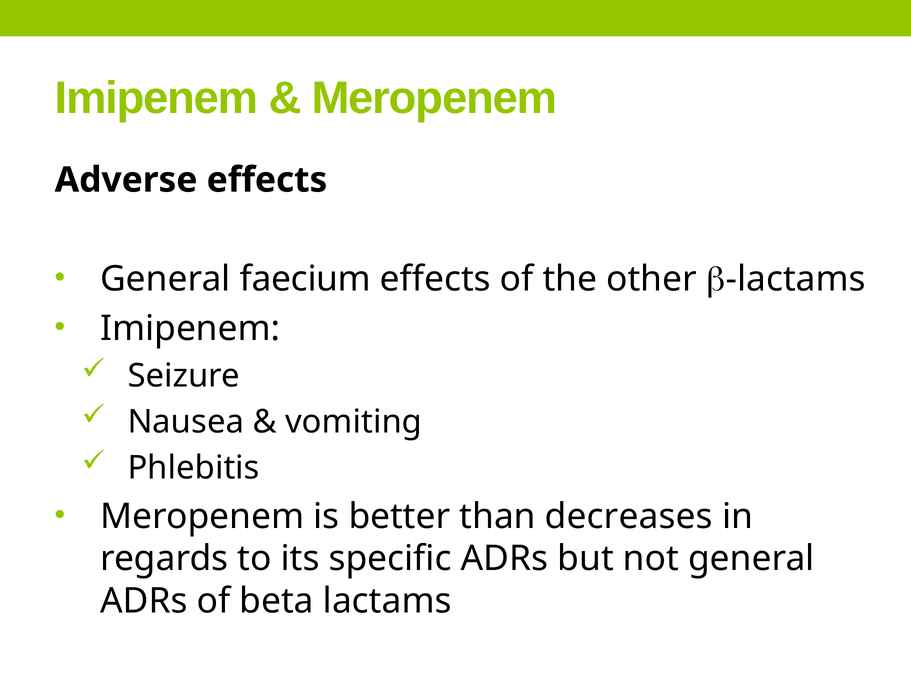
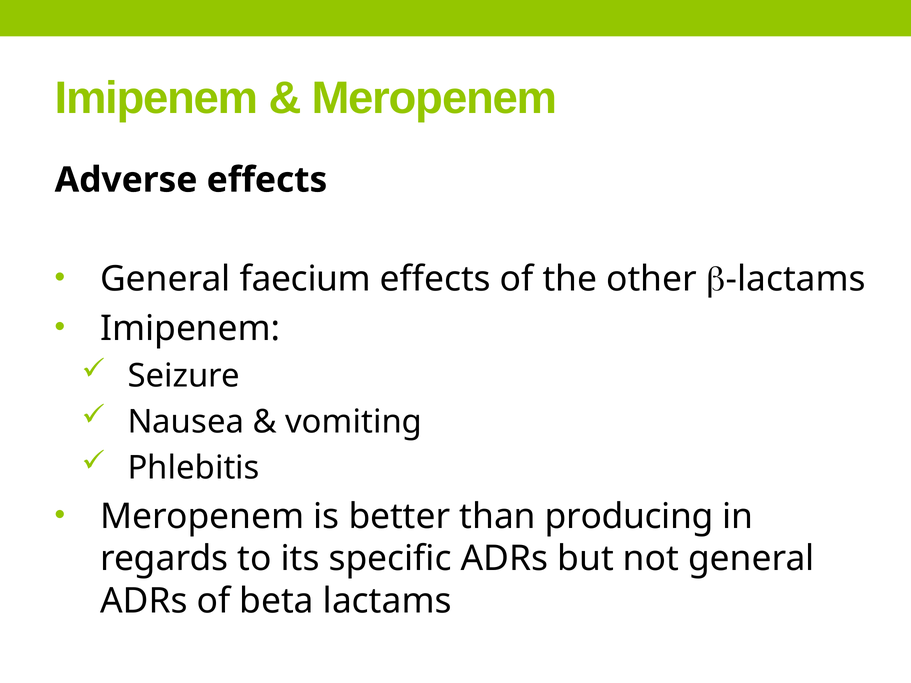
decreases: decreases -> producing (629, 517)
